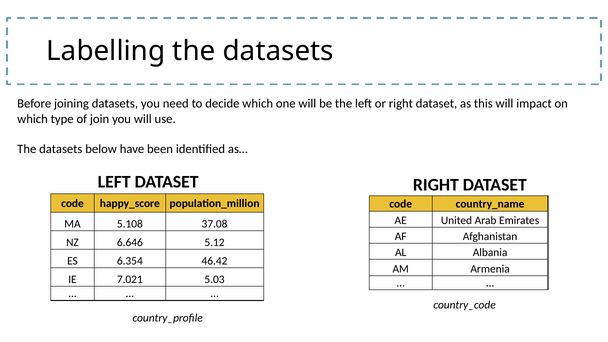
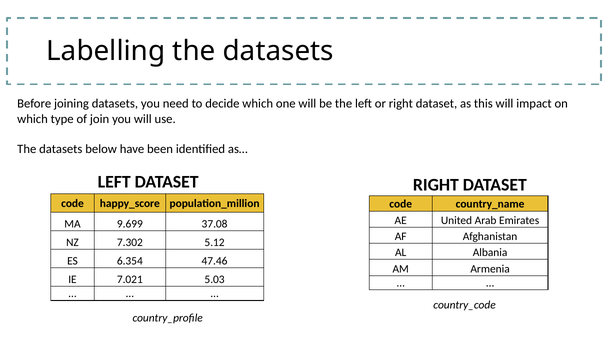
5.108: 5.108 -> 9.699 (130, 224)
6.646: 6.646 -> 7.302 (130, 242)
46.42: 46.42 -> 47.46 (215, 261)
